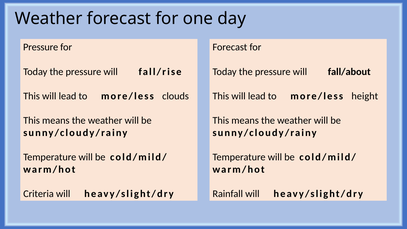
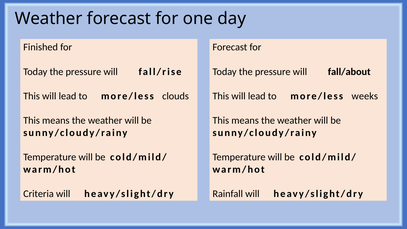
Pressure: Pressure -> Finished (41, 47)
height: height -> weeks (365, 96)
